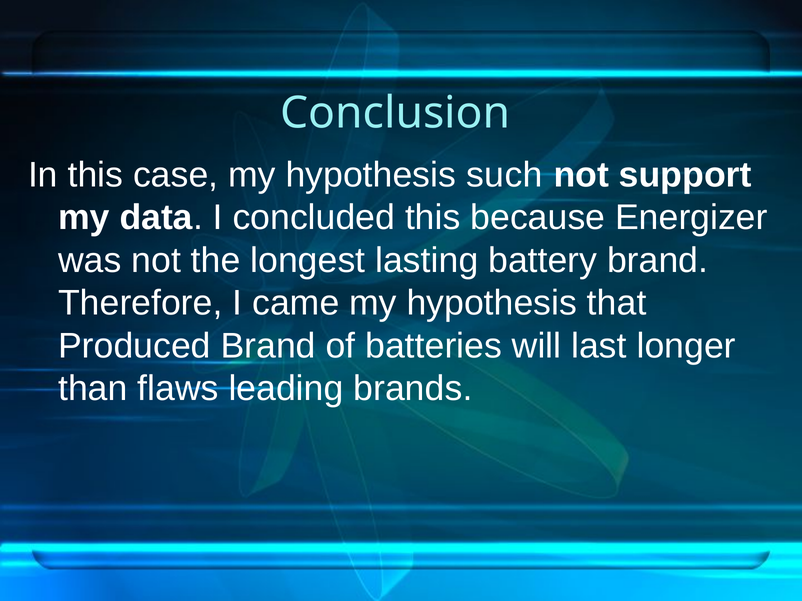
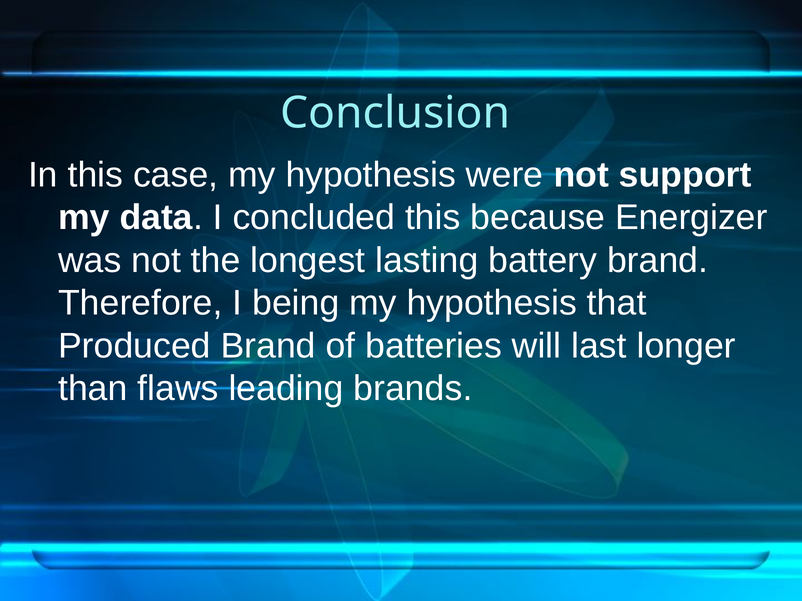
such: such -> were (505, 175)
came: came -> being (296, 303)
